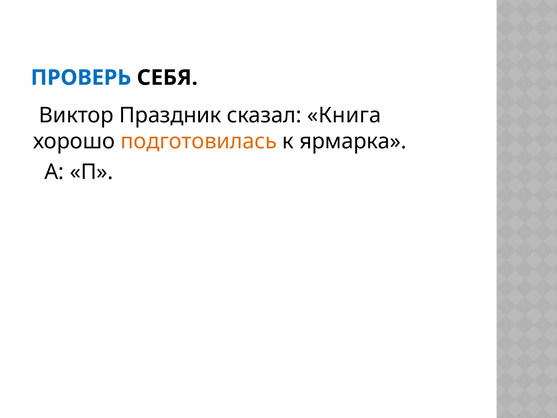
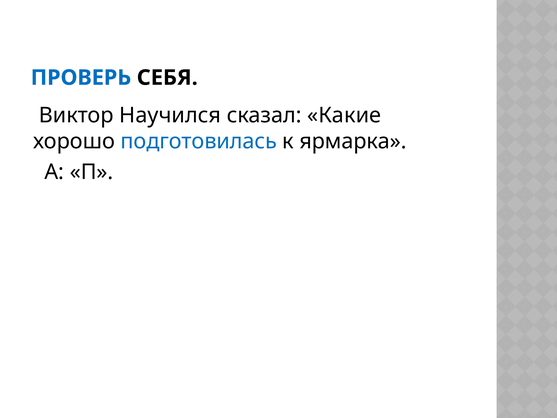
Праздник: Праздник -> Научился (170, 115)
Книга: Книга -> Какие (344, 115)
подготовилась colour: orange -> blue (199, 141)
